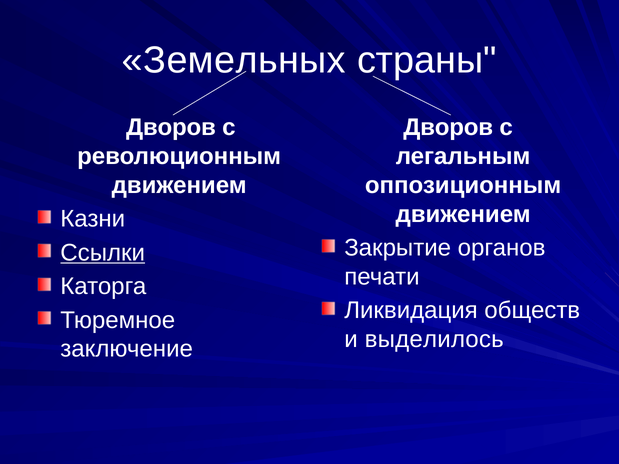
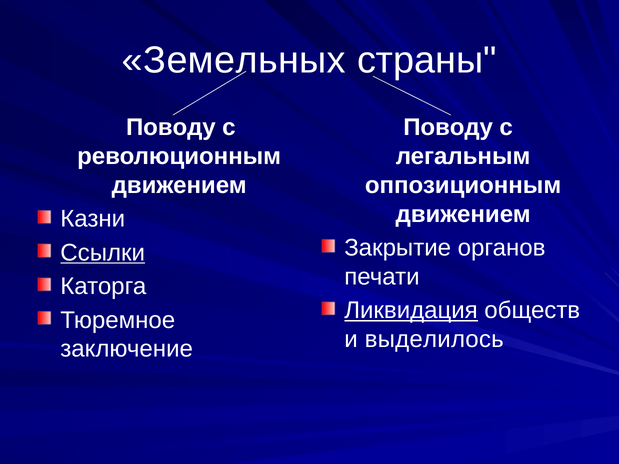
Дворов: Дворов -> Поводу (171, 128)
Дворов: Дворов -> Поводу (448, 128)
Ликвидация underline: none -> present (411, 311)
